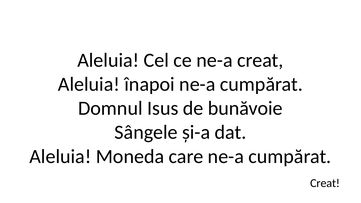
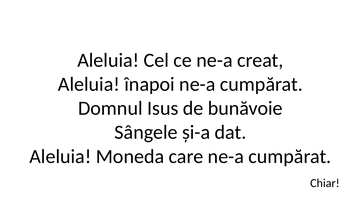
Creat: Creat -> Chiar (325, 183)
